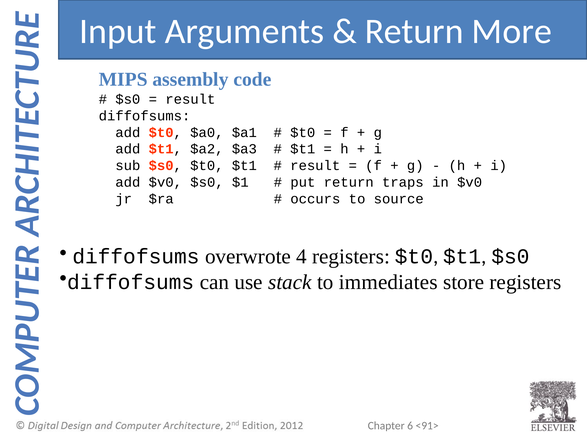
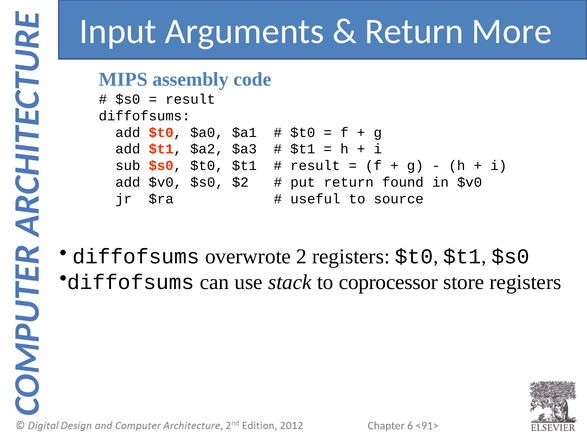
$1: $1 -> $2 (240, 182)
traps: traps -> found (403, 182)
occurs: occurs -> useful (315, 199)
4: 4 -> 2 (302, 257)
immediates: immediates -> coprocessor (388, 282)
